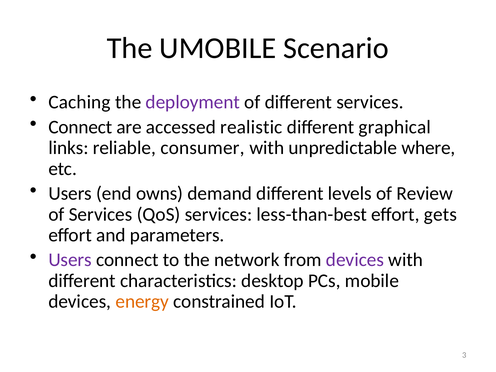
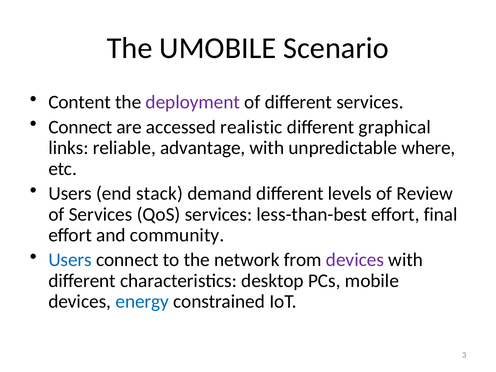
Caching: Caching -> Content (80, 102)
consumer: consumer -> advantage (203, 148)
owns: owns -> stack (159, 193)
gets: gets -> final (441, 214)
parameters: parameters -> community (177, 235)
Users colour: purple -> blue (70, 260)
energy colour: orange -> blue (142, 302)
